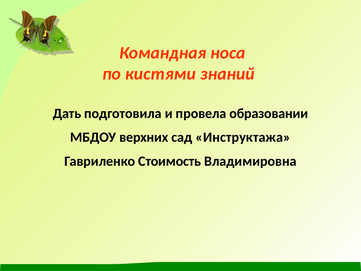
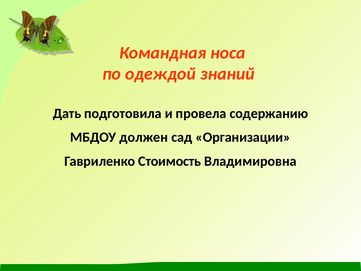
кистями: кистями -> одеждой (161, 74)
образовании: образовании -> содержанию (269, 113)
верхних: верхних -> должен (144, 137)
Инструктажа: Инструктажа -> Организации (243, 137)
